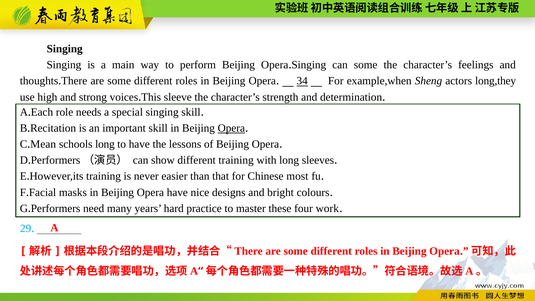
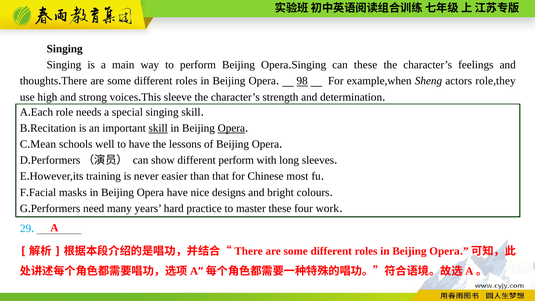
can some: some -> these (366, 65)
34: 34 -> 98 (302, 81)
long,they: long,they -> role,they (495, 81)
skill underline: none -> present (158, 128)
schools long: long -> well (105, 144)
different training: training -> perform (236, 160)
